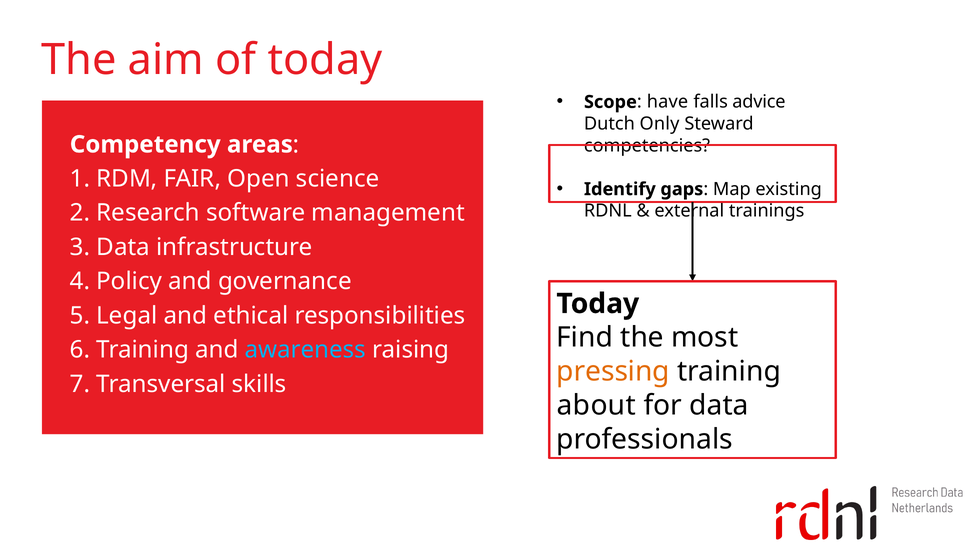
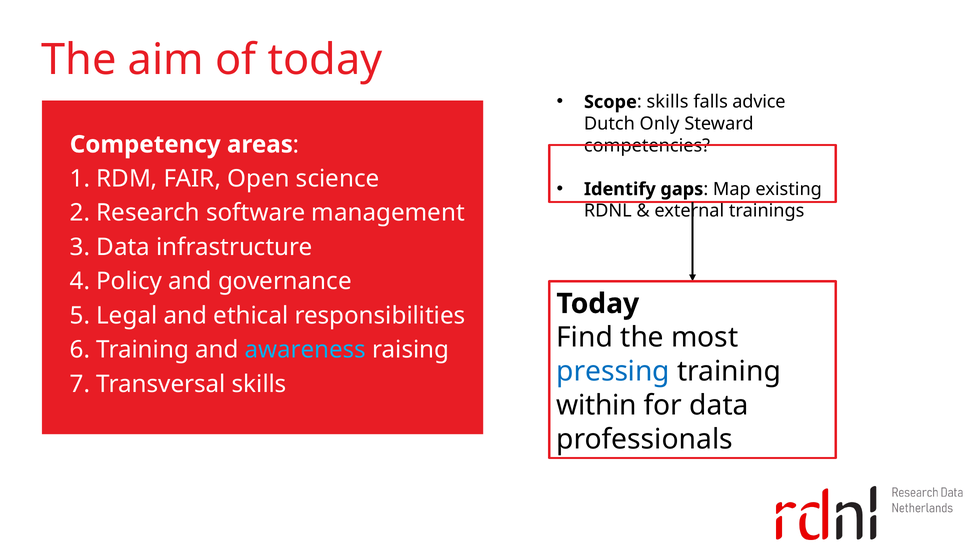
have: have -> skills (667, 102)
pressing colour: orange -> blue (613, 371)
about: about -> within (597, 405)
